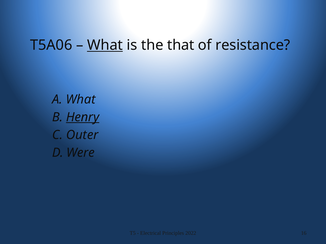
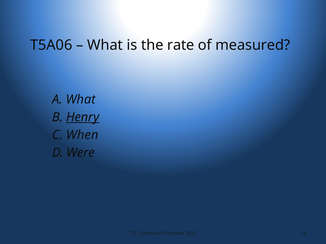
What underline: present -> none (105, 45)
that: that -> rate (181, 45)
resistance: resistance -> measured (253, 45)
Outer: Outer -> When (82, 135)
